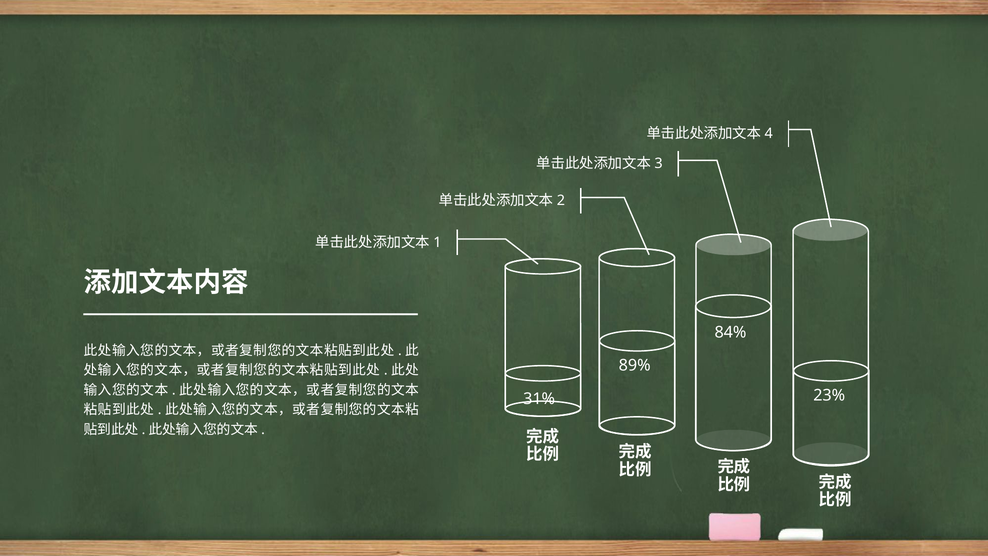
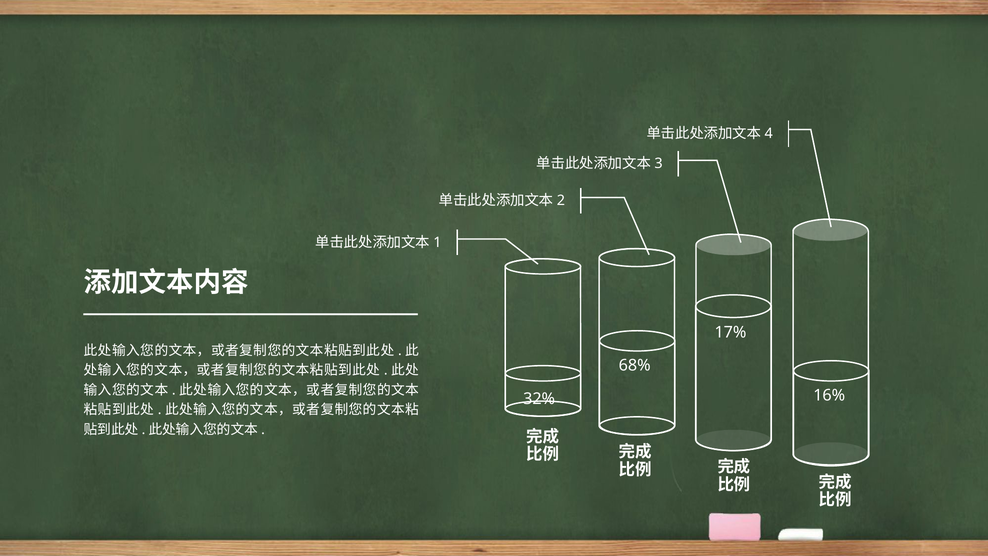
84%: 84% -> 17% (730, 332)
89%: 89% -> 68% (635, 365)
23%: 23% -> 16% (829, 395)
31%: 31% -> 32% (539, 399)
